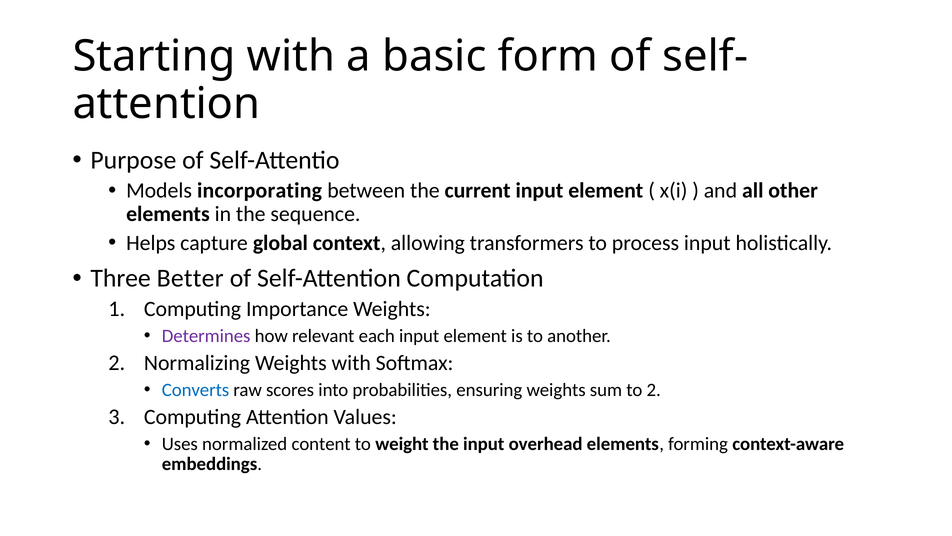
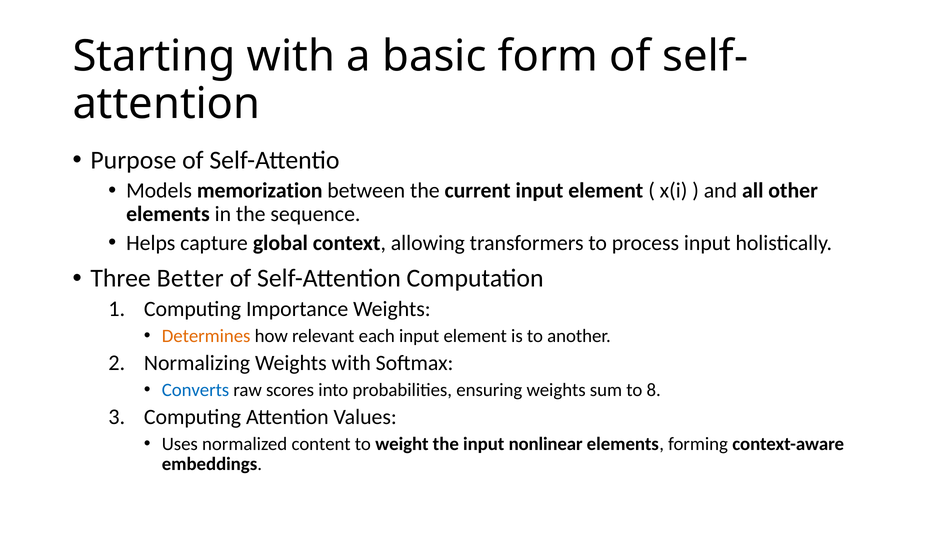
incorporating: incorporating -> memorization (260, 191)
Determines colour: purple -> orange (206, 336)
to 2: 2 -> 8 (654, 390)
overhead: overhead -> nonlinear (546, 443)
